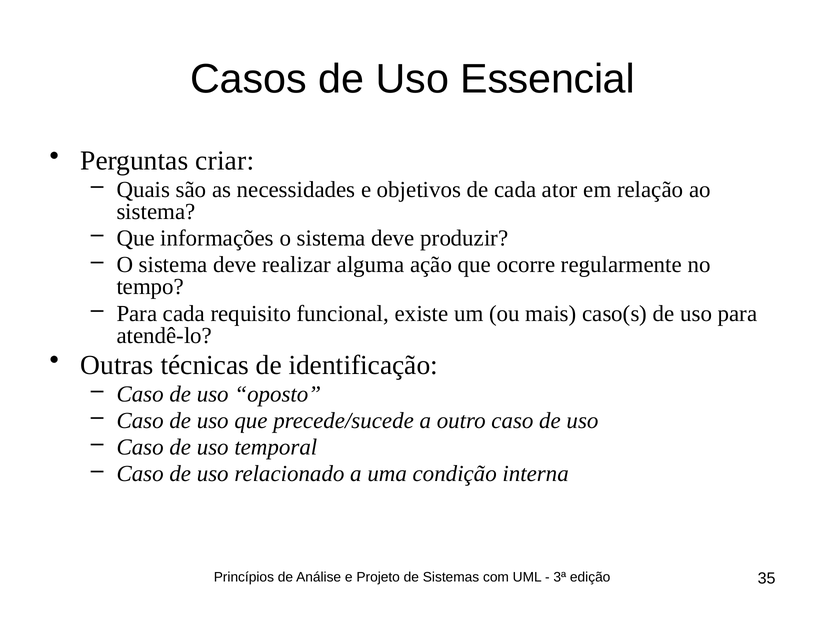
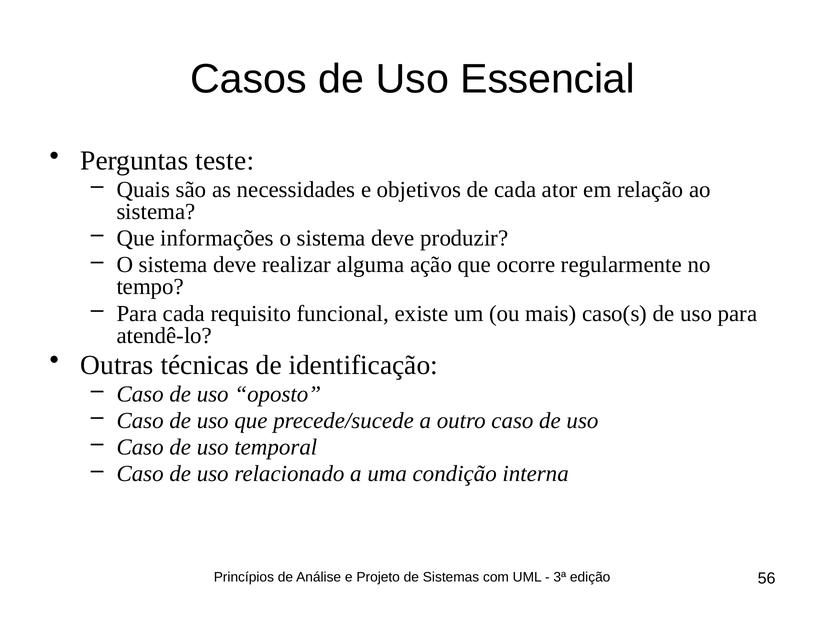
criar: criar -> teste (225, 161)
35: 35 -> 56 (767, 578)
